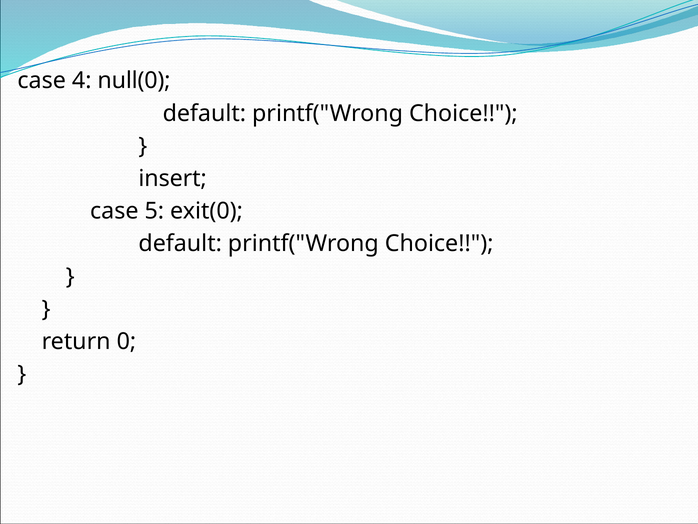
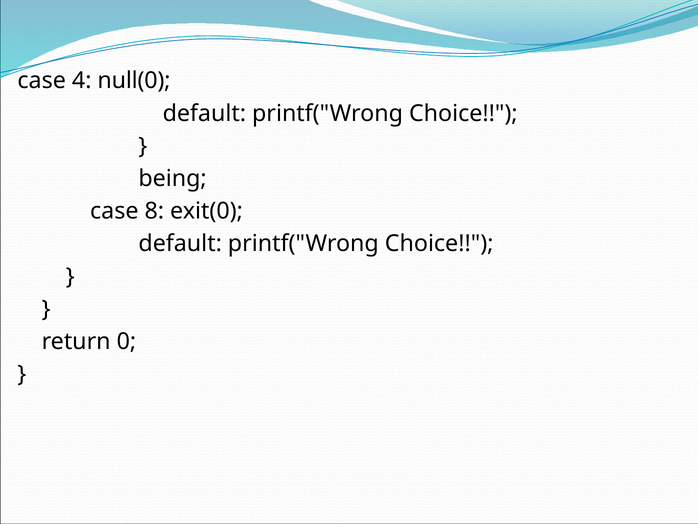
insert: insert -> being (173, 178)
5: 5 -> 8 (154, 211)
